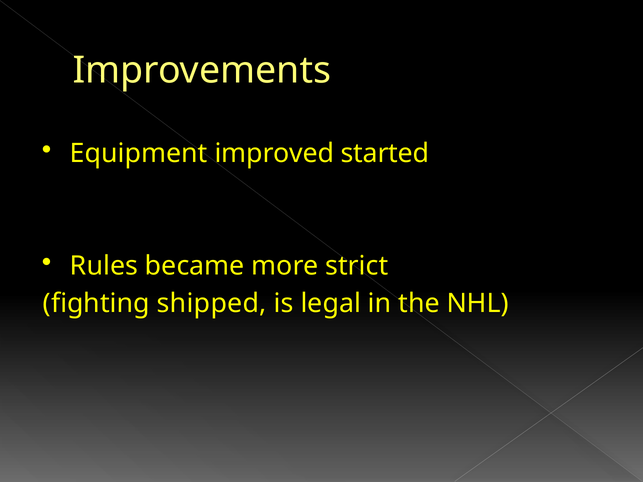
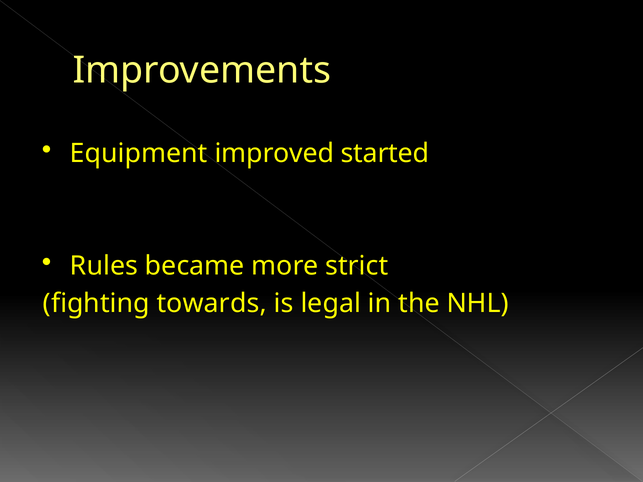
shipped: shipped -> towards (212, 304)
